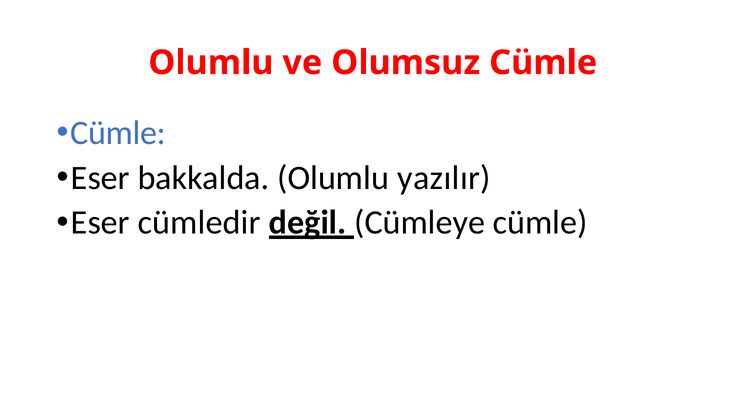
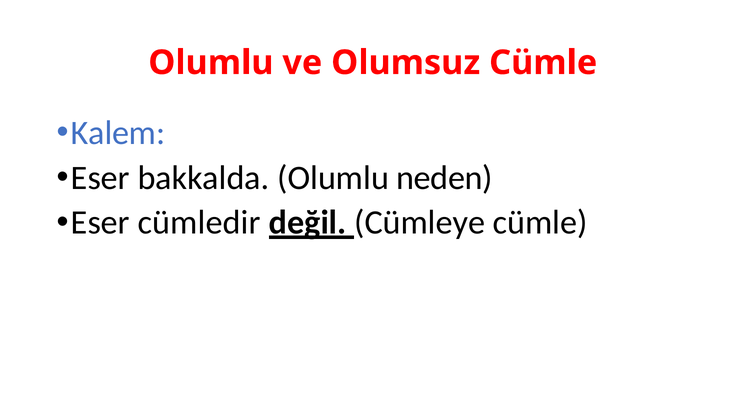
Cümle: Cümle -> Kalem (118, 133)
yazılır: yazılır -> neden (444, 178)
